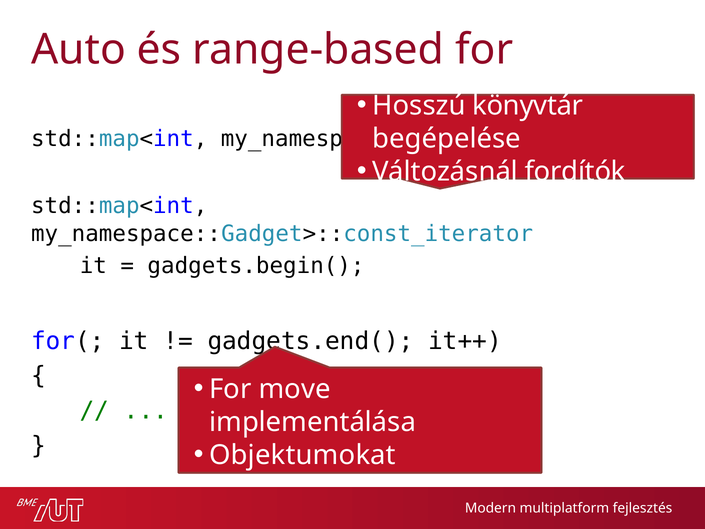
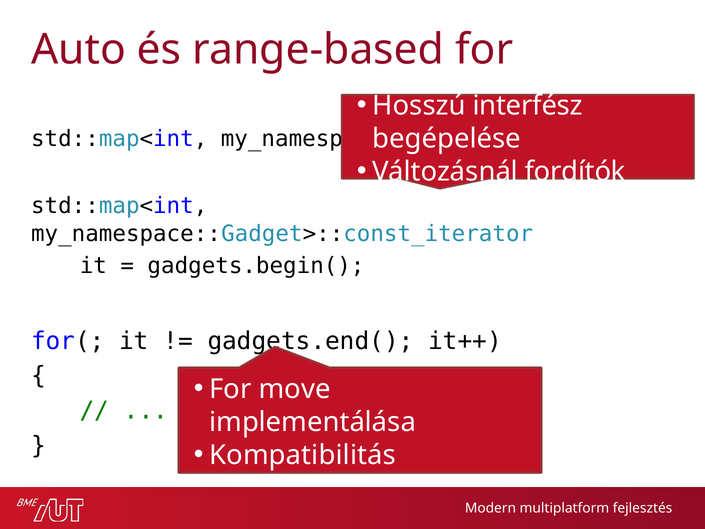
könyvtár: könyvtár -> interfész (528, 106)
Objektumokat: Objektumokat -> Kompatibilitás (303, 455)
